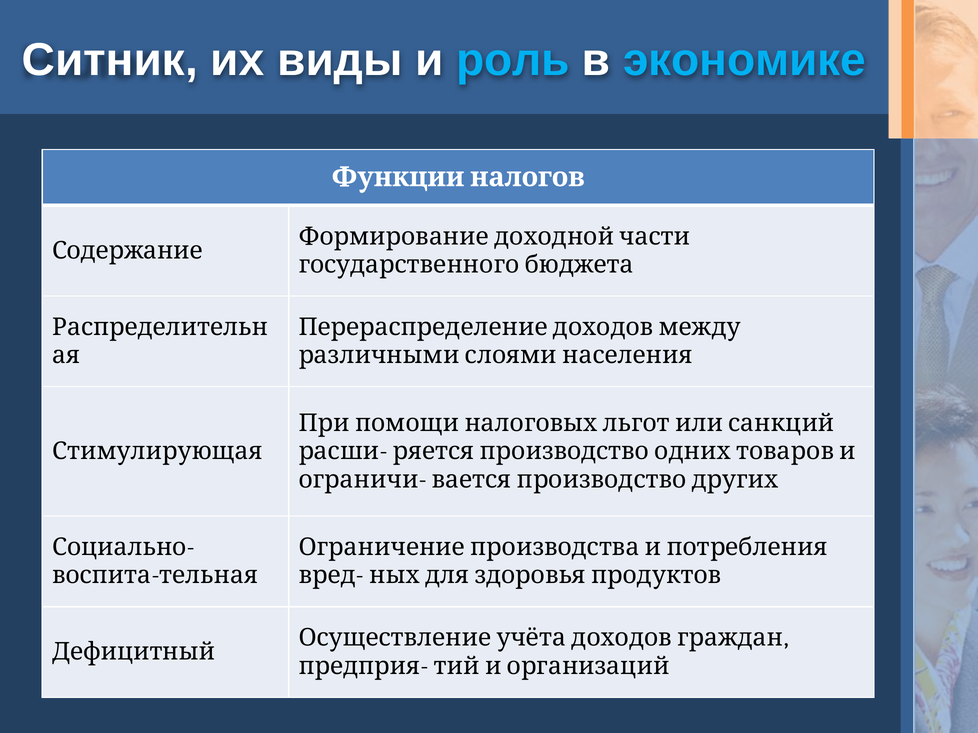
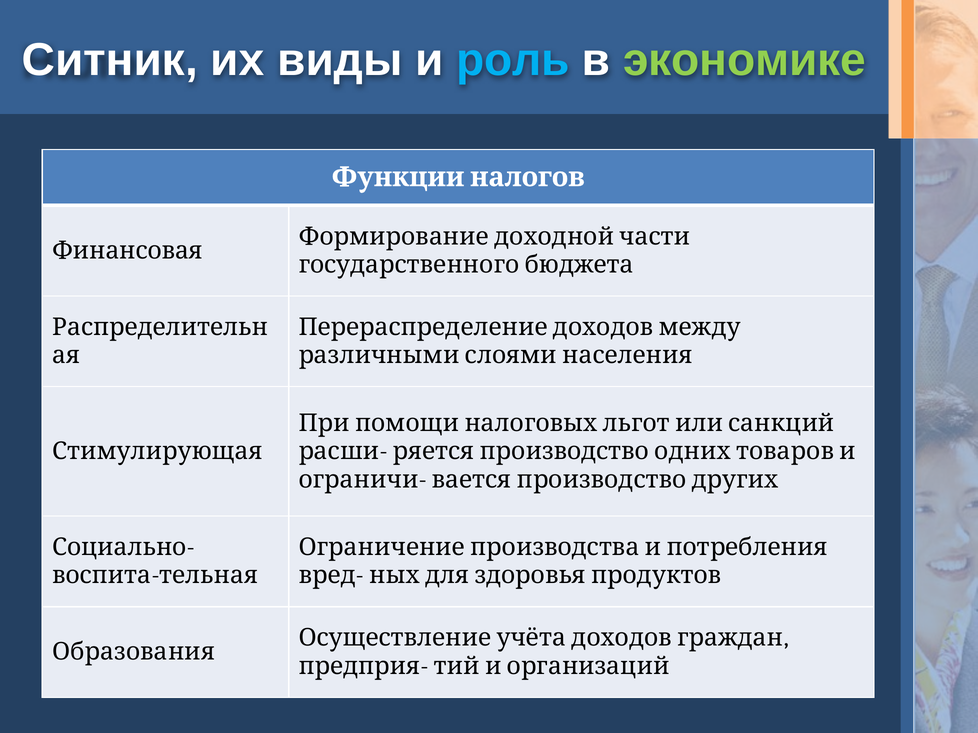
экономике colour: light blue -> light green (744, 60)
Содержание: Содержание -> Финансовая (127, 251)
Дефицитный: Дефицитный -> Образования (134, 652)
